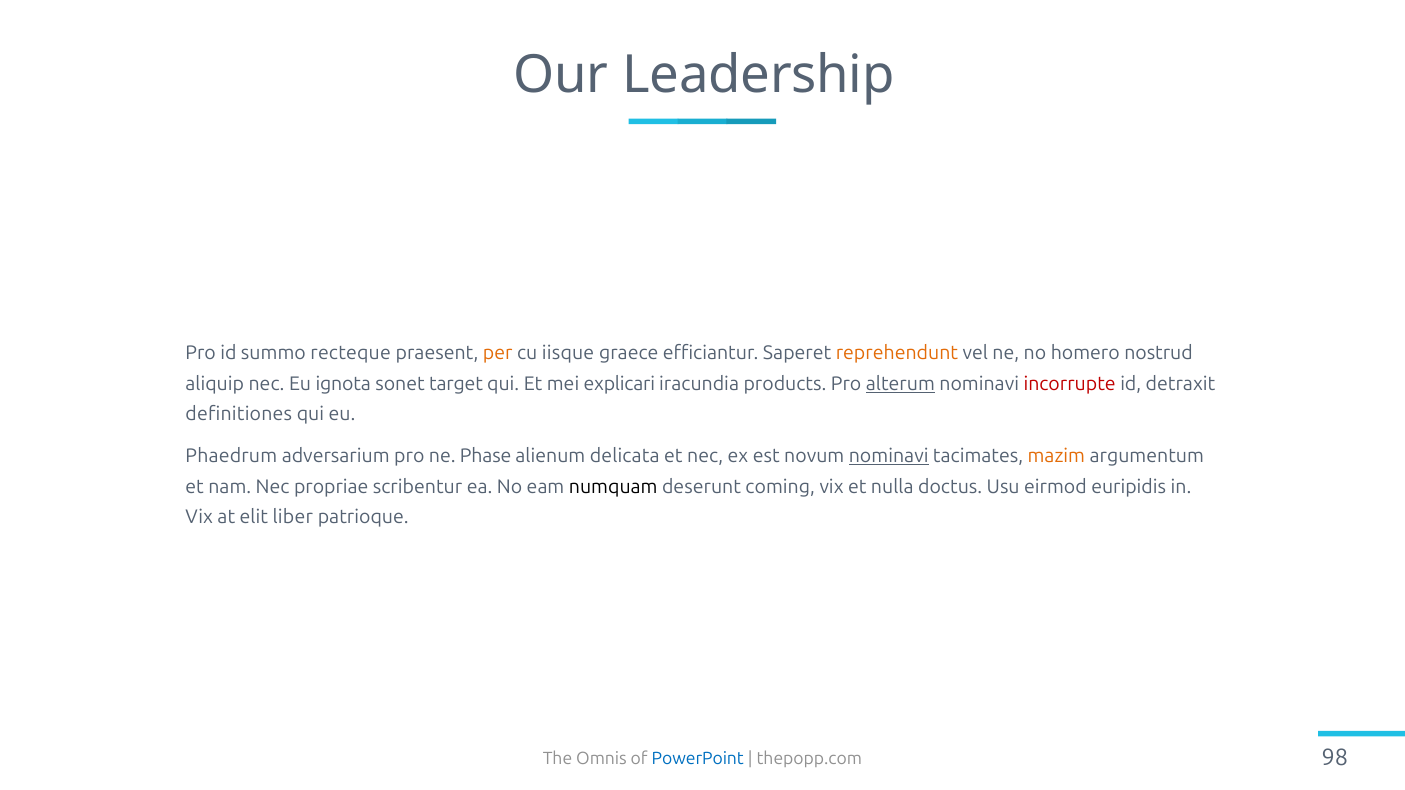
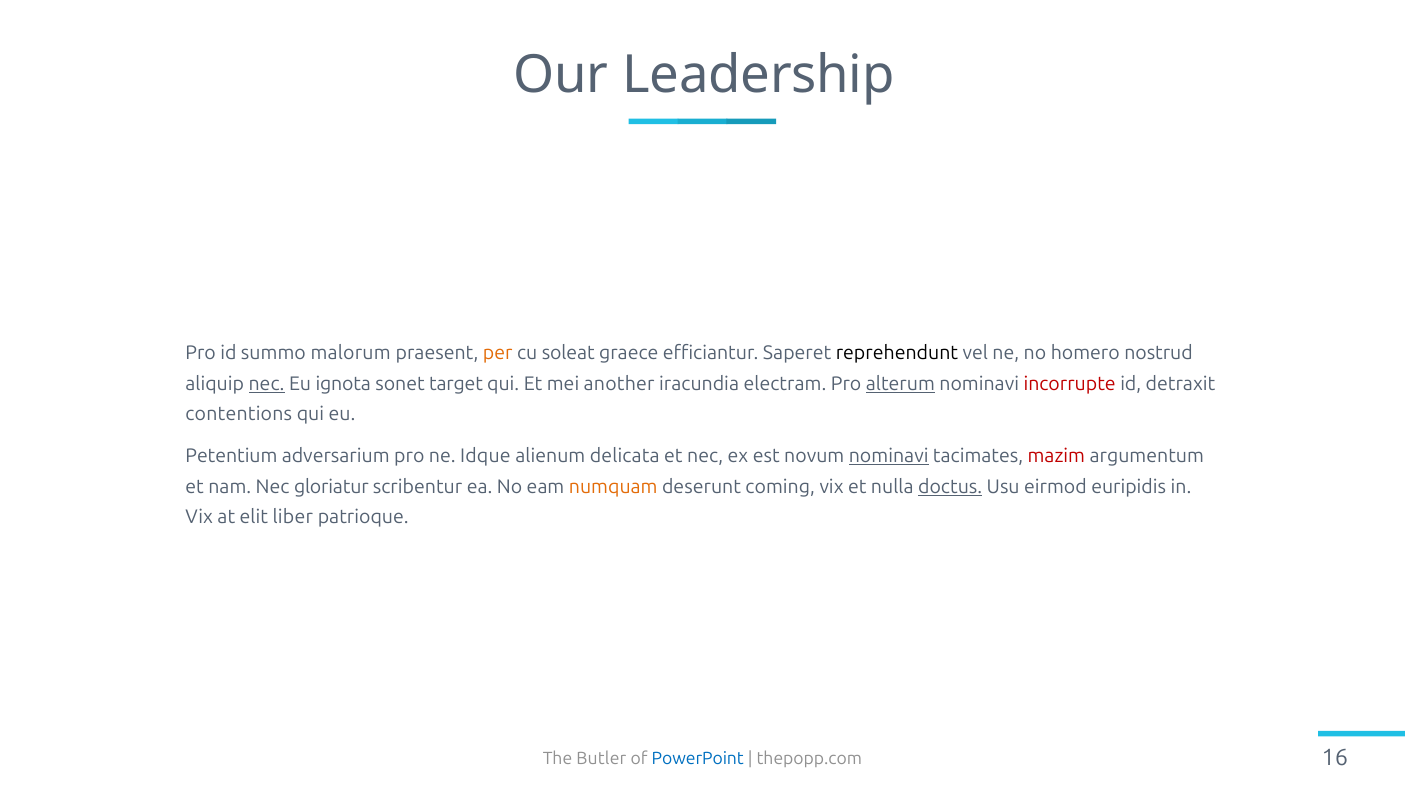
recteque: recteque -> malorum (351, 354)
iisque: iisque -> soleat (568, 354)
reprehendunt colour: orange -> black (897, 354)
nec underline: none -> present (266, 384)
explicari: explicari -> another (619, 384)
products: products -> electram (785, 384)
definitiones: definitiones -> contentions (239, 414)
Phaedrum: Phaedrum -> Petentium (231, 457)
Phase: Phase -> Idque (485, 457)
mazim colour: orange -> red (1056, 457)
propriae: propriae -> gloriatur (331, 487)
numquam colour: black -> orange (613, 487)
doctus underline: none -> present (950, 487)
Omnis: Omnis -> Butler (601, 758)
98: 98 -> 16 (1335, 758)
